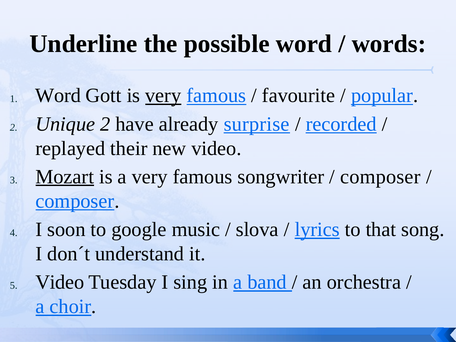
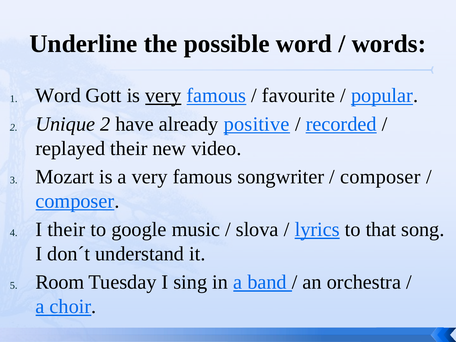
surprise: surprise -> positive (257, 124)
Mozart underline: present -> none (65, 177)
I soon: soon -> their (66, 229)
Video: Video -> Room (60, 282)
